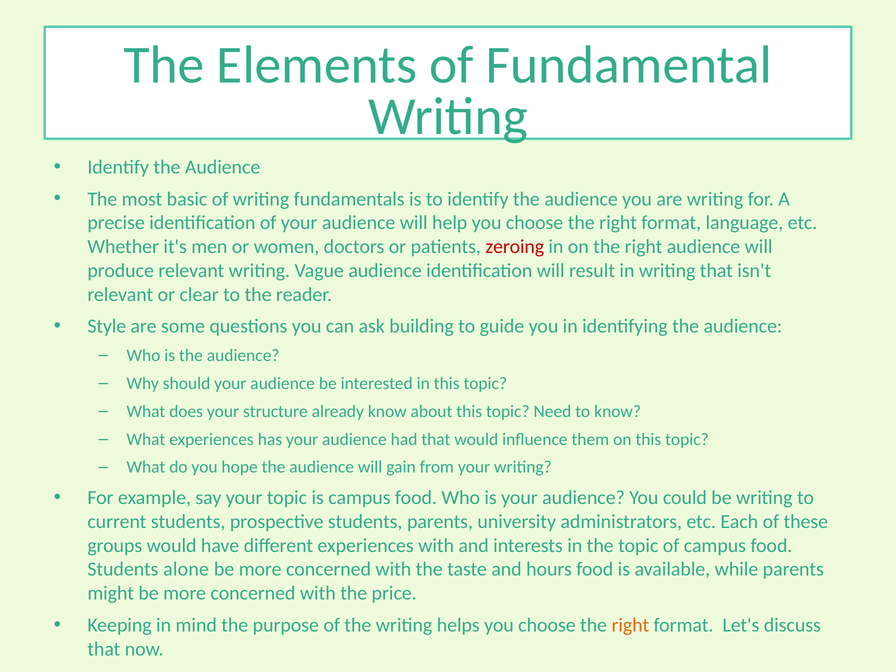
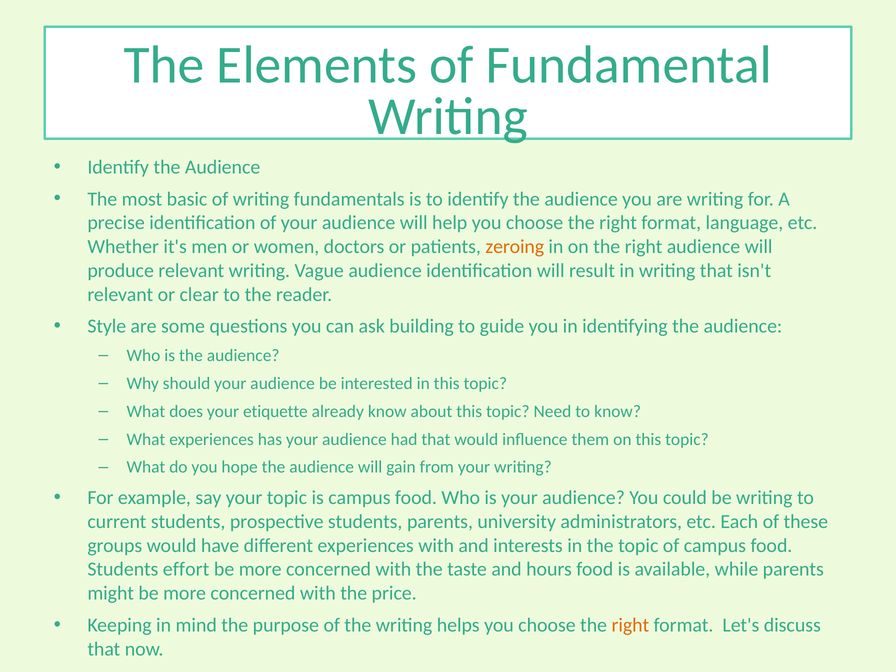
zeroing colour: red -> orange (515, 247)
structure: structure -> etiquette (275, 411)
alone: alone -> effort (186, 569)
